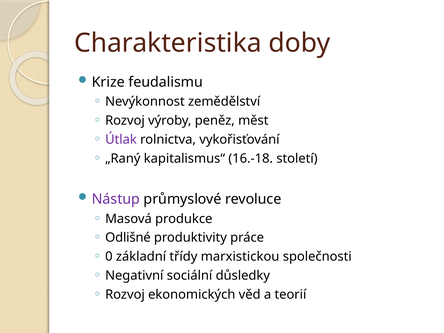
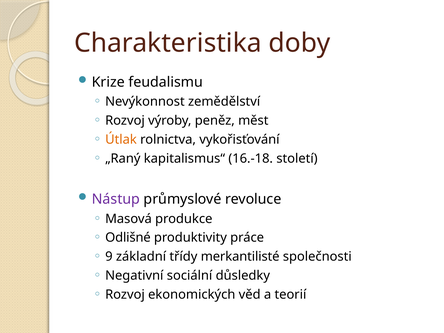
Útlak colour: purple -> orange (121, 139)
0: 0 -> 9 (109, 257)
marxistickou: marxistickou -> merkantilisté (240, 257)
